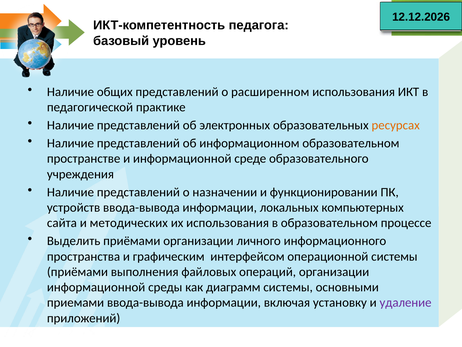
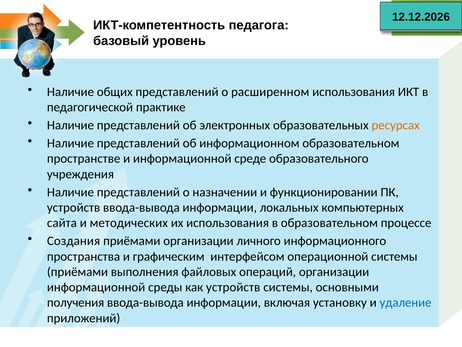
Выделить: Выделить -> Создания (74, 241)
как диаграмм: диаграмм -> устройств (233, 287)
приемами: приемами -> получения (76, 302)
удаление colour: purple -> blue (406, 302)
